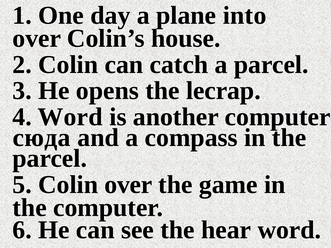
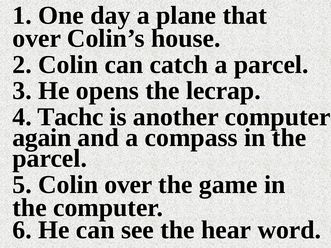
into: into -> that (245, 15)
4 Word: Word -> Tachc (70, 117)
сюда: сюда -> again (42, 138)
